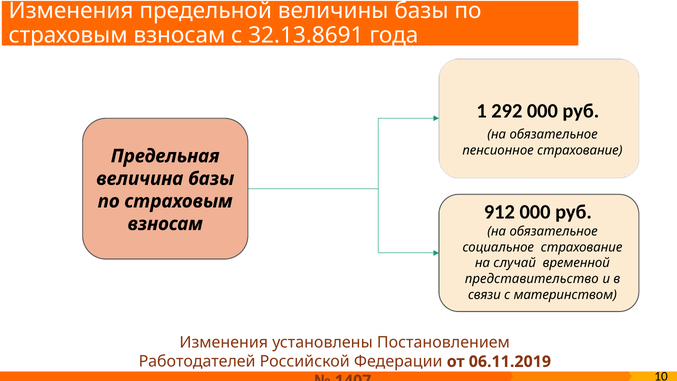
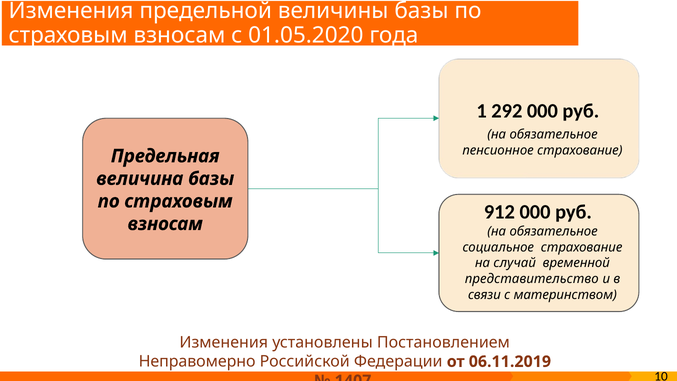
32.13.8691: 32.13.8691 -> 01.05.2020 (306, 35)
Работодателей: Работодателей -> Неправомерно (197, 361)
